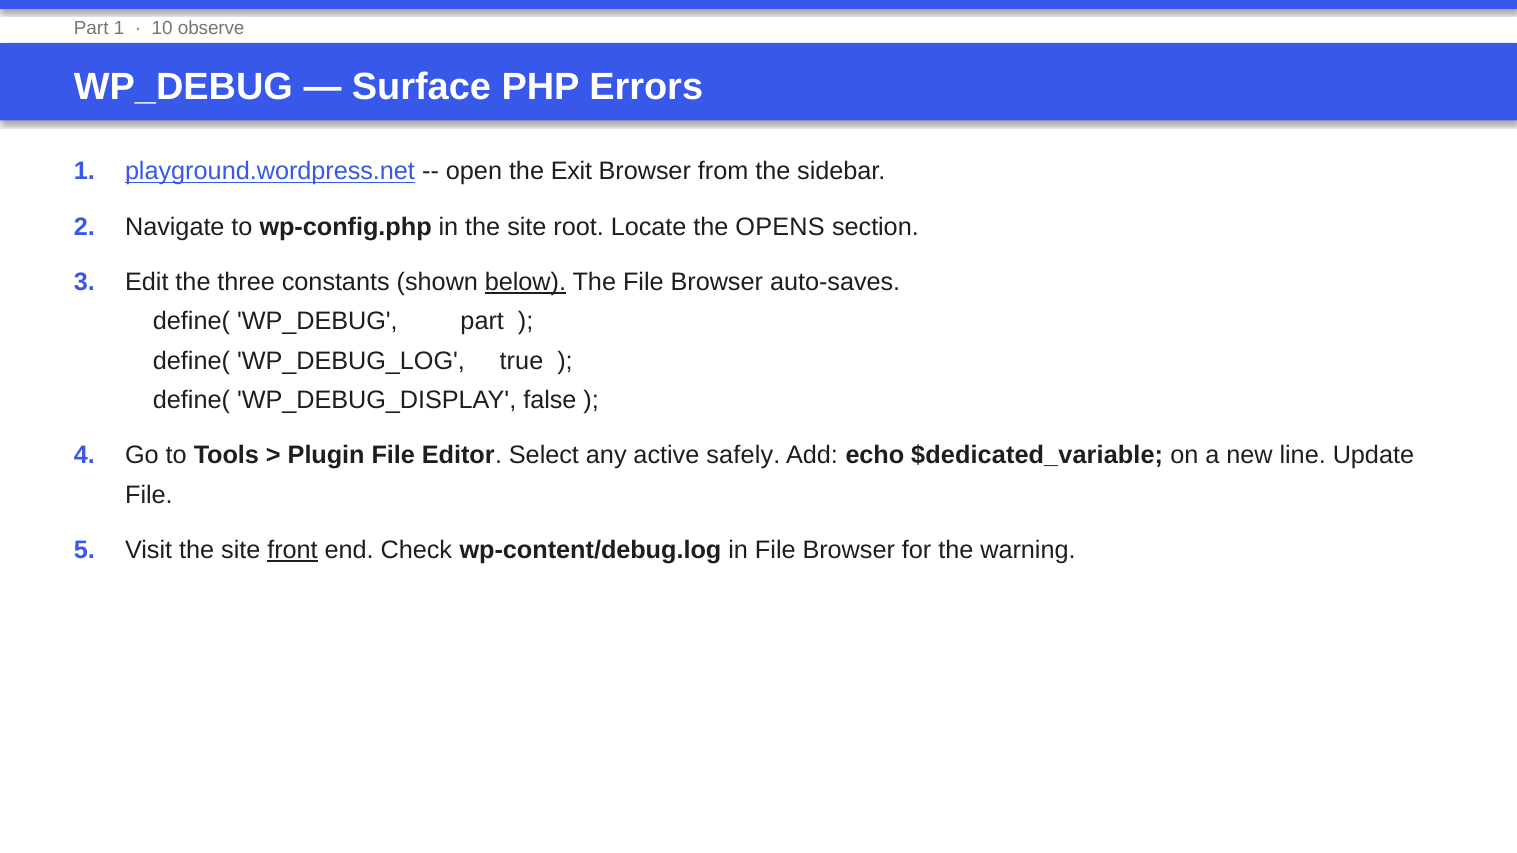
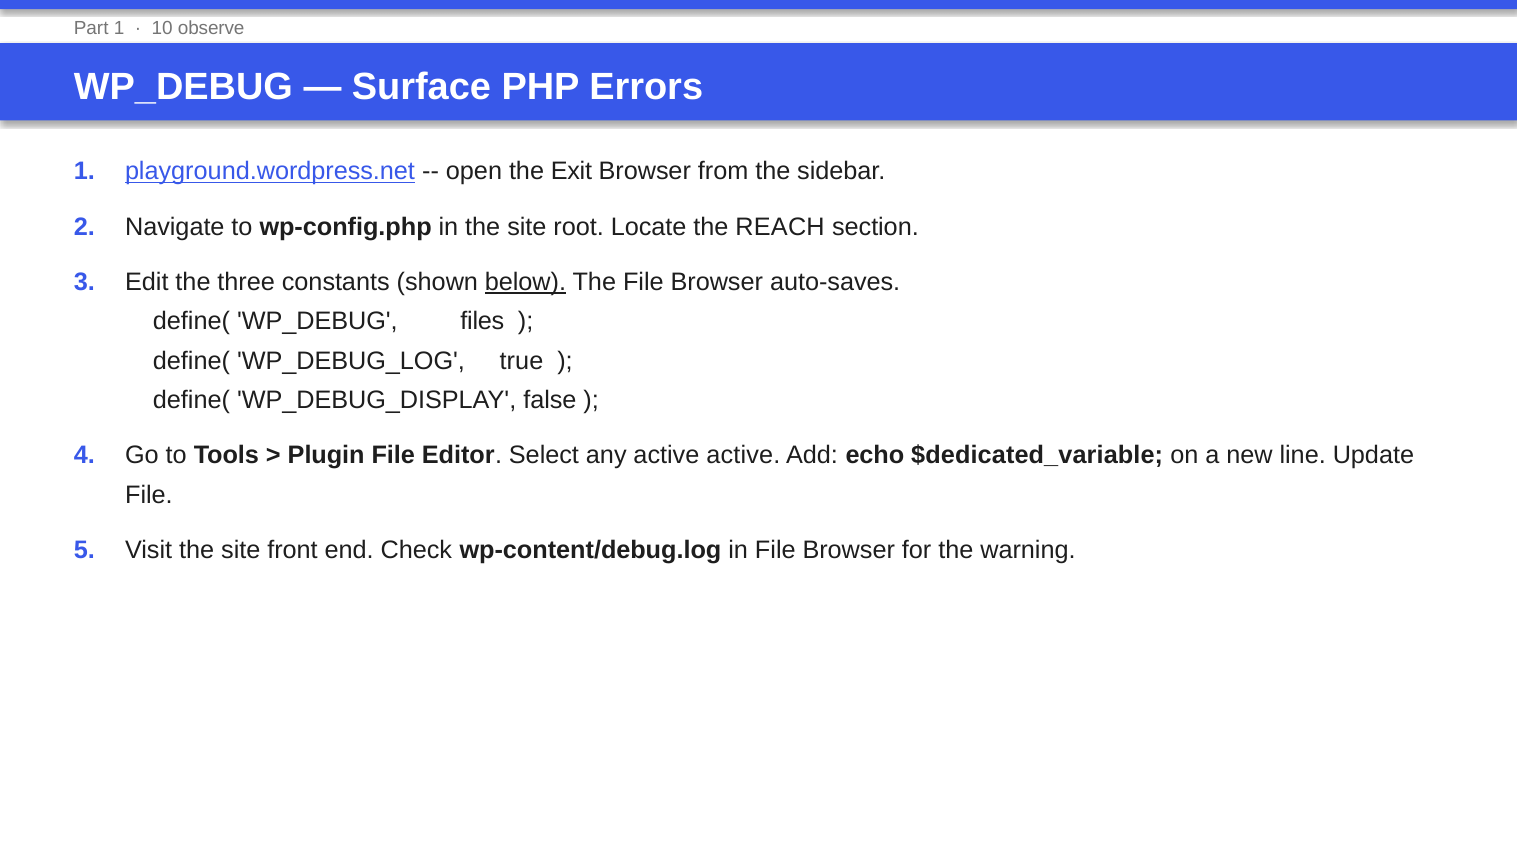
OPENS: OPENS -> REACH (780, 227)
WP_DEBUG part: part -> files (482, 321)
active safely: safely -> active (743, 456)
front underline: present -> none (292, 550)
